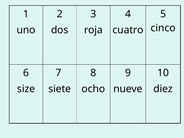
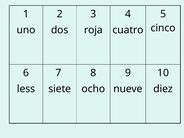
size: size -> less (26, 89)
